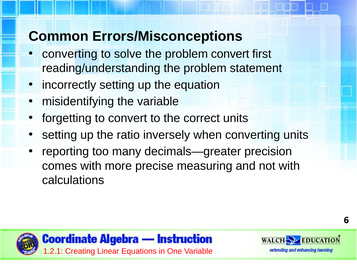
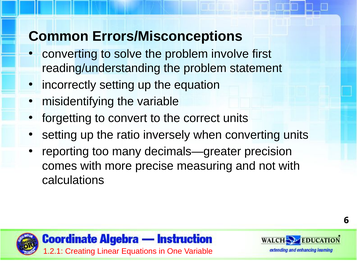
problem convert: convert -> involve (230, 54)
